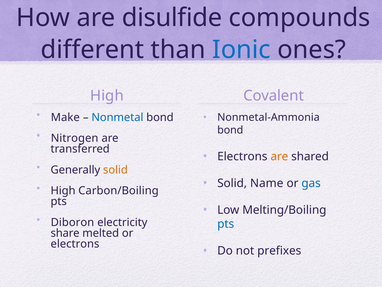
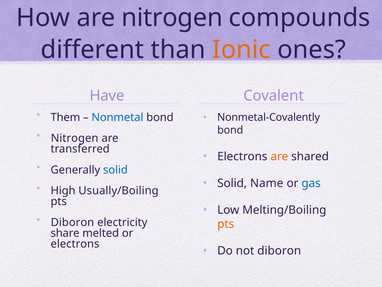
are disulfide: disulfide -> nitrogen (172, 18)
Ionic colour: blue -> orange (241, 49)
High: High -> Have (107, 95)
Make: Make -> Them (65, 117)
Nonmetal-Ammonia: Nonmetal-Ammonia -> Nonmetal-Covalently (269, 117)
solid colour: orange -> blue (115, 170)
Carbon/Boiling: Carbon/Boiling -> Usually/Boiling (118, 190)
pts colour: blue -> orange (226, 224)
not prefixes: prefixes -> diboron (279, 250)
